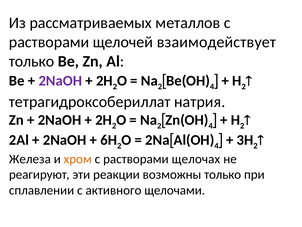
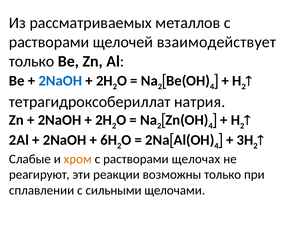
2NaOH colour: purple -> blue (60, 81)
Железа: Железа -> Слабые (30, 159)
активного: активного -> сильными (114, 190)
